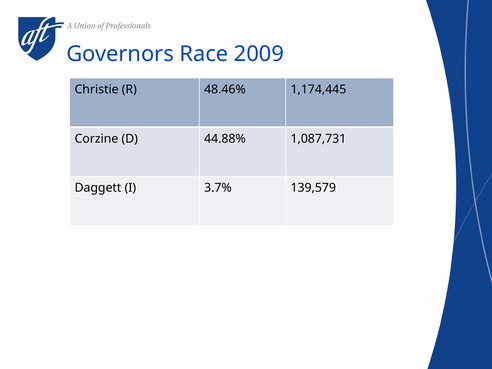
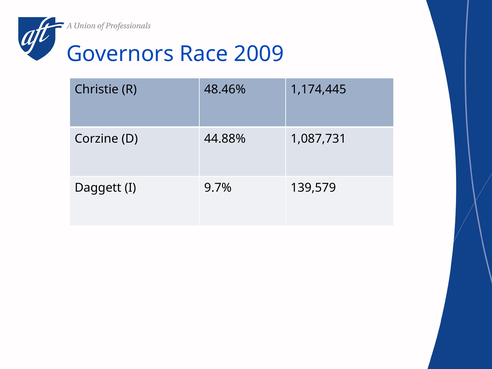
3.7%: 3.7% -> 9.7% (218, 188)
